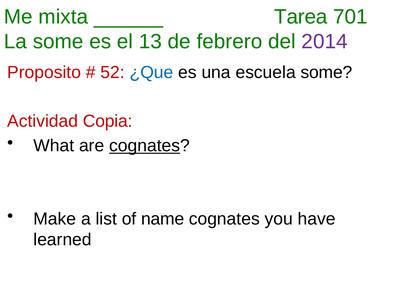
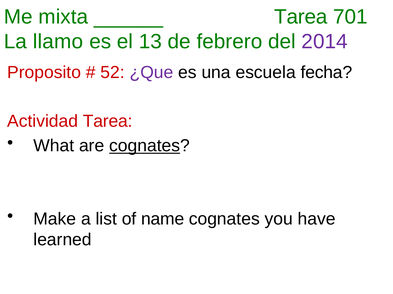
La some: some -> llamo (58, 42)
¿Que colour: blue -> purple (152, 73)
escuela some: some -> fecha (326, 73)
Actividad Copia: Copia -> Tarea (108, 122)
